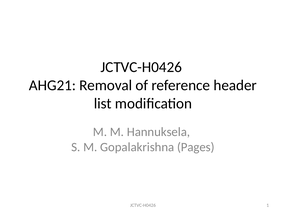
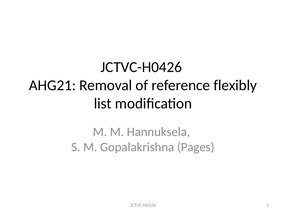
header: header -> flexibly (235, 85)
